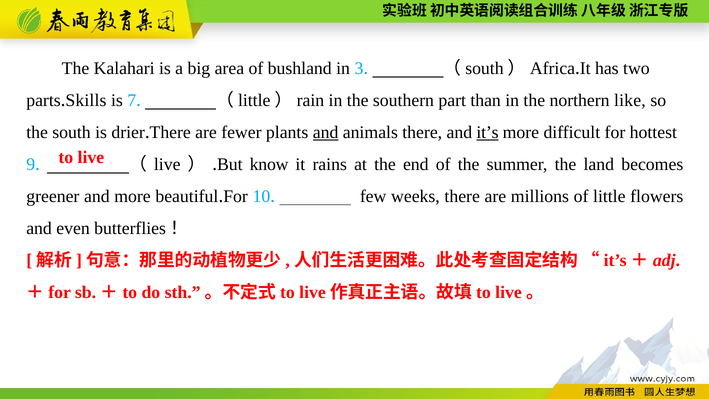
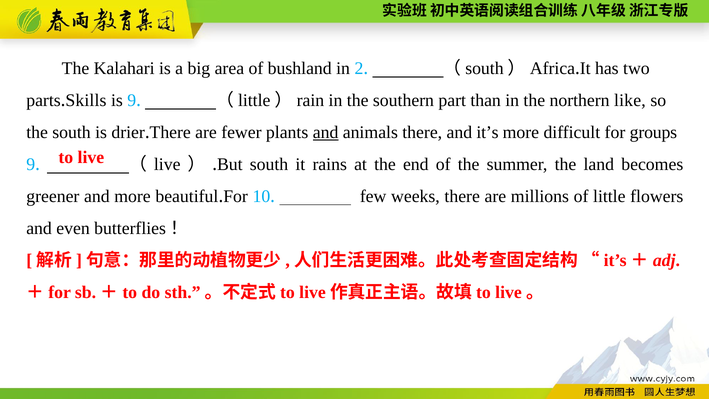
3: 3 -> 2 (359, 69)
is 7: 7 -> 9 (132, 100)
it’s underline: present -> none (487, 132)
hottest: hottest -> groups (653, 132)
know: know -> south (269, 164)
